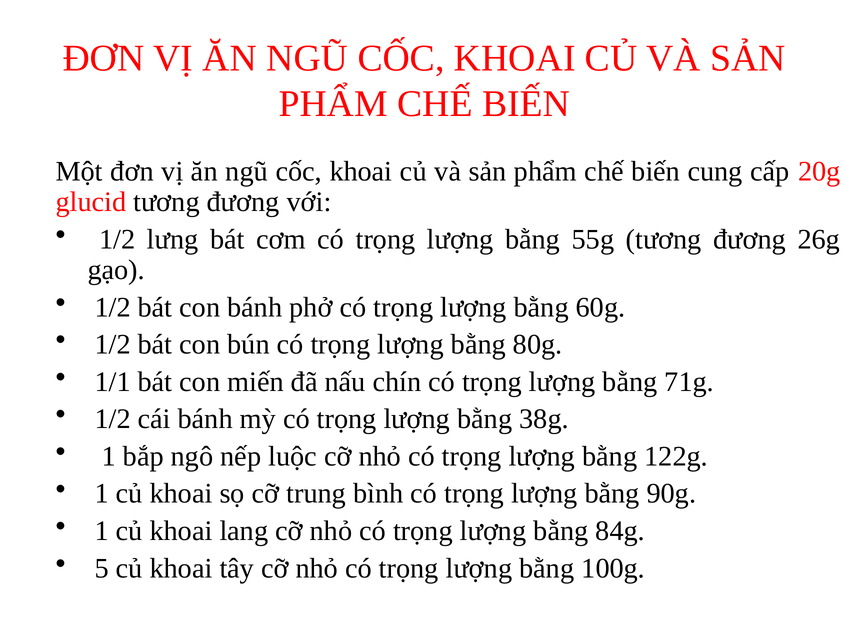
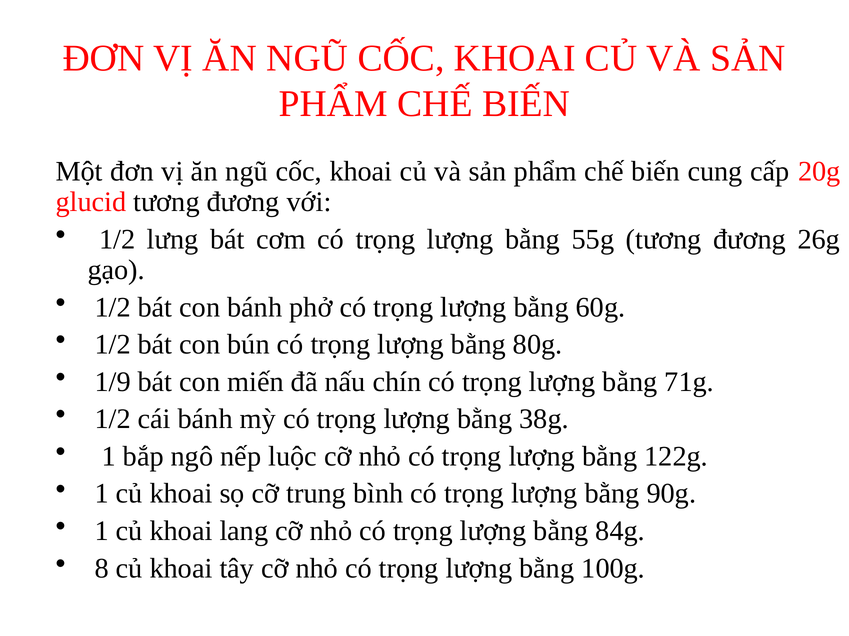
1/1: 1/1 -> 1/9 (113, 382)
5: 5 -> 8 (102, 569)
